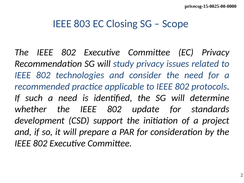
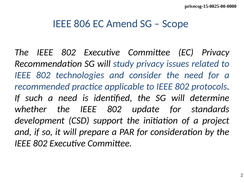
803: 803 -> 806 (82, 24)
Closing: Closing -> Amend (122, 24)
